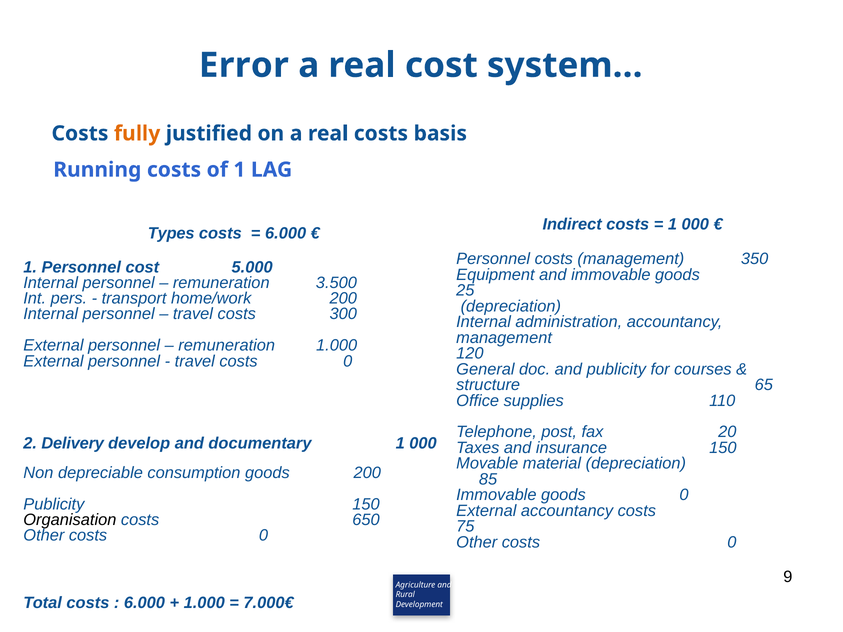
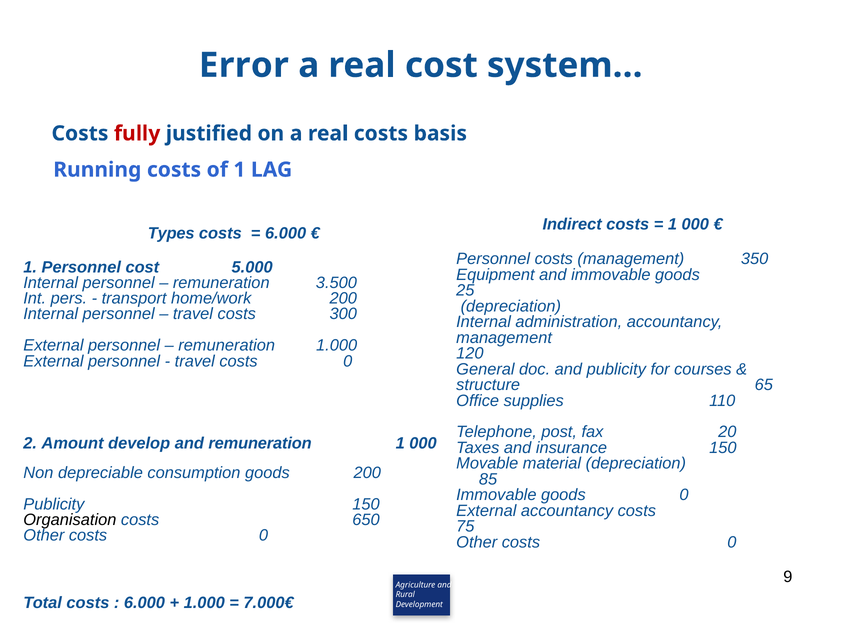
fully colour: orange -> red (137, 134)
Delivery: Delivery -> Amount (73, 444)
and documentary: documentary -> remuneration (260, 444)
